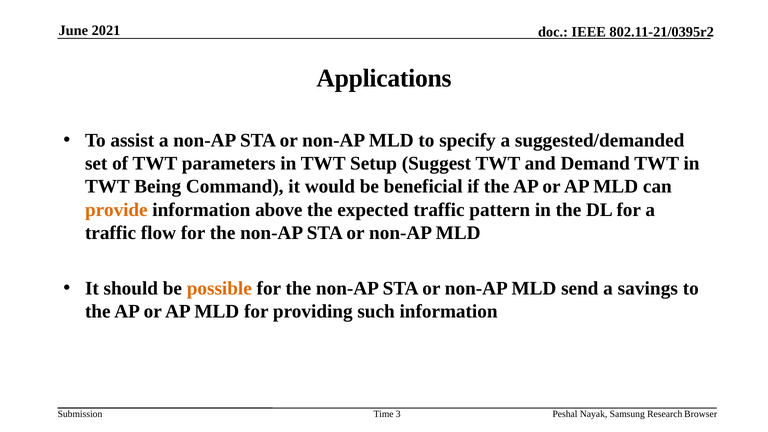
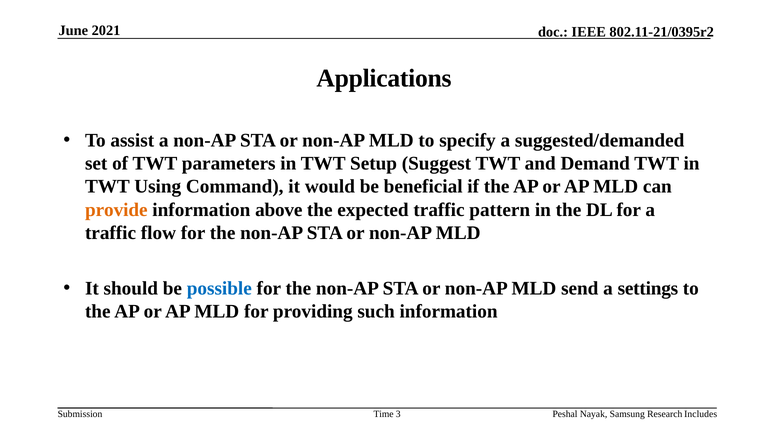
Being: Being -> Using (158, 187)
possible colour: orange -> blue (219, 288)
savings: savings -> settings (648, 288)
Browser: Browser -> Includes (701, 414)
